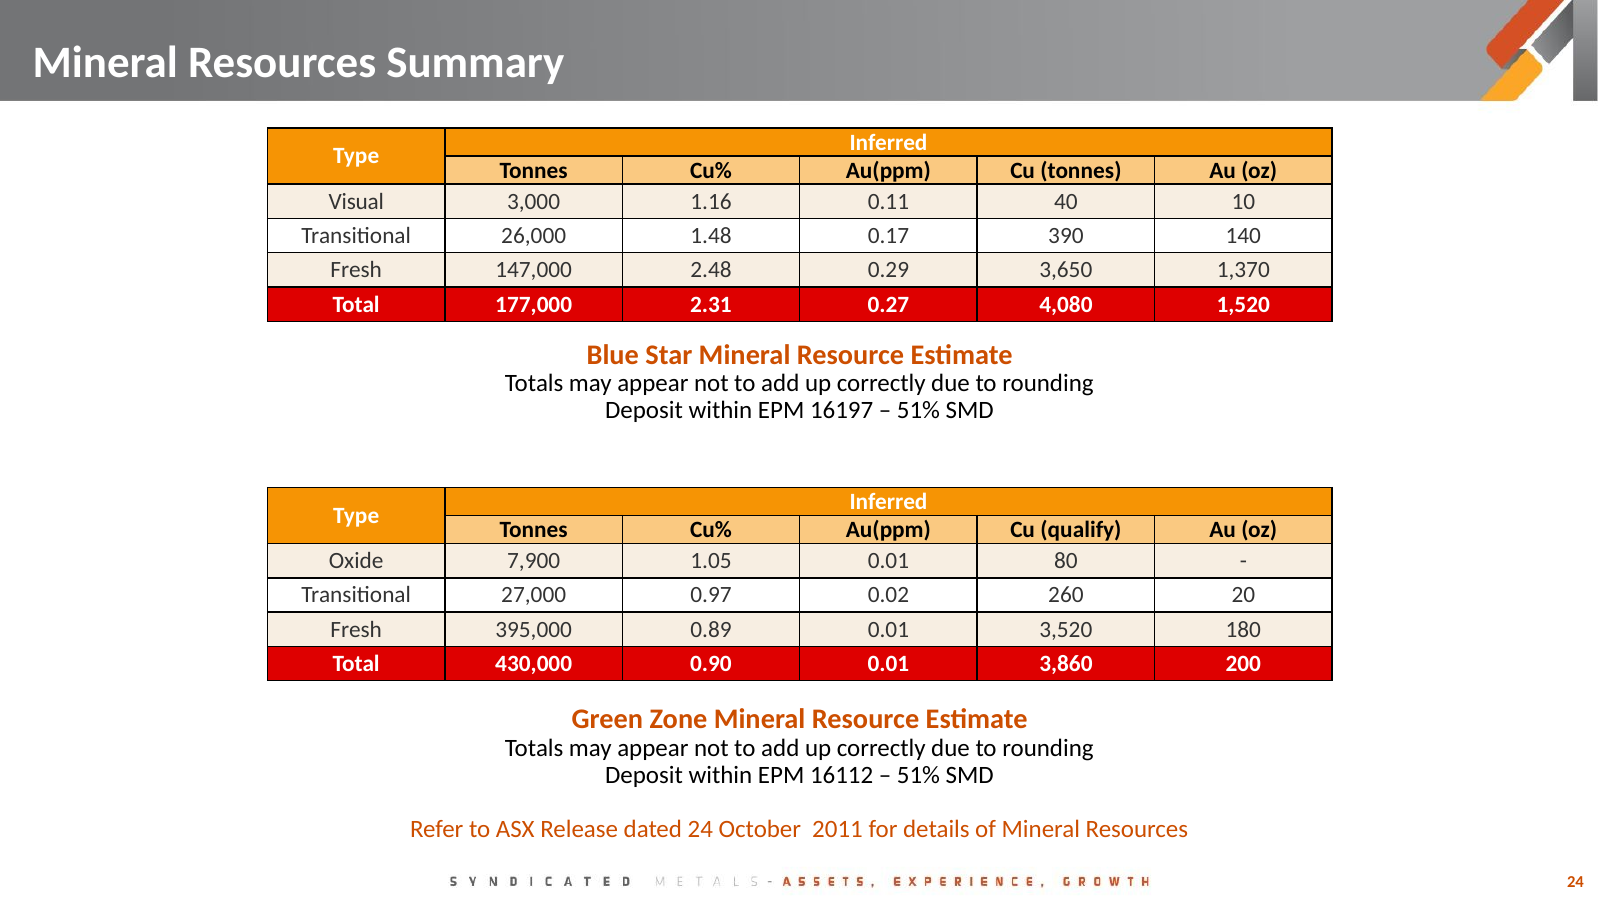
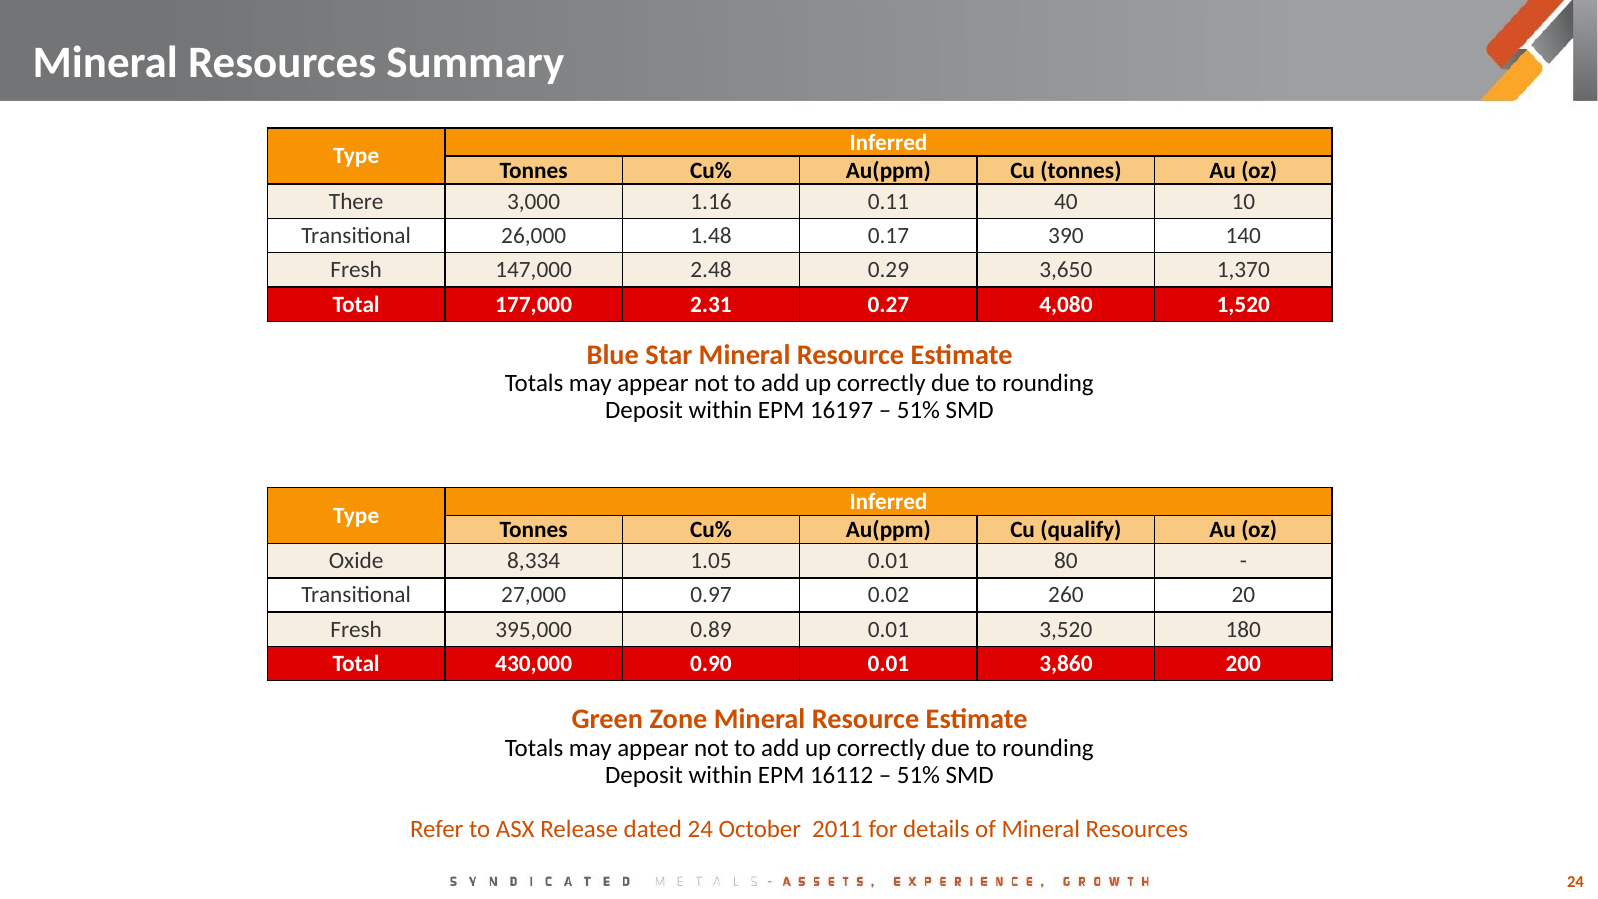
Visual: Visual -> There (356, 201)
7,900: 7,900 -> 8,334 (534, 561)
